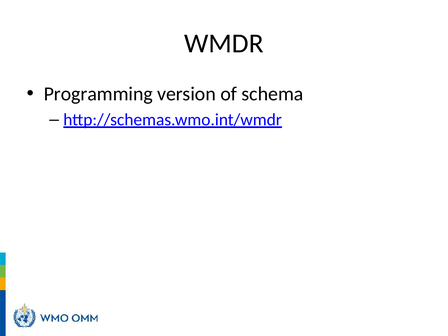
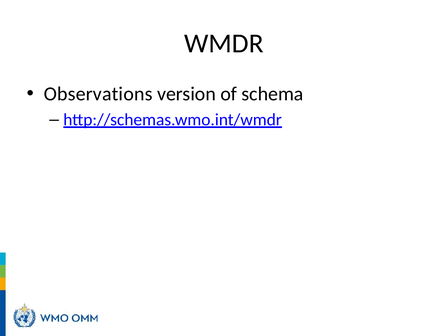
Programming: Programming -> Observations (98, 94)
